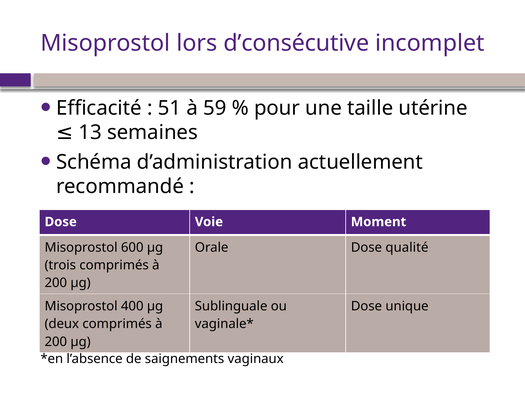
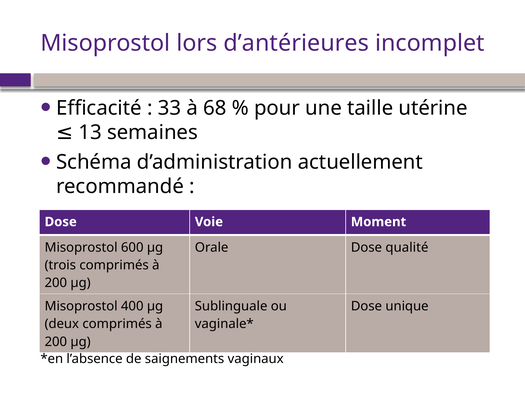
d’consécutive: d’consécutive -> d’antérieures (296, 43)
51: 51 -> 33 (170, 108)
59: 59 -> 68 (215, 108)
